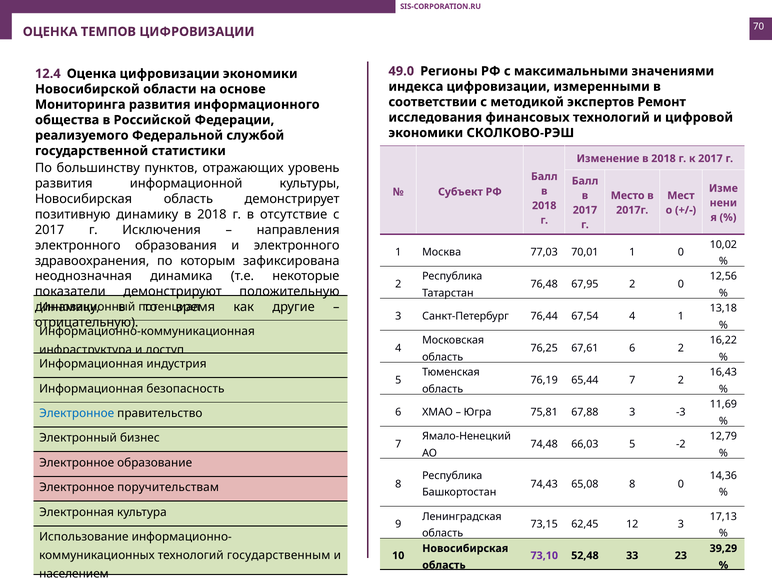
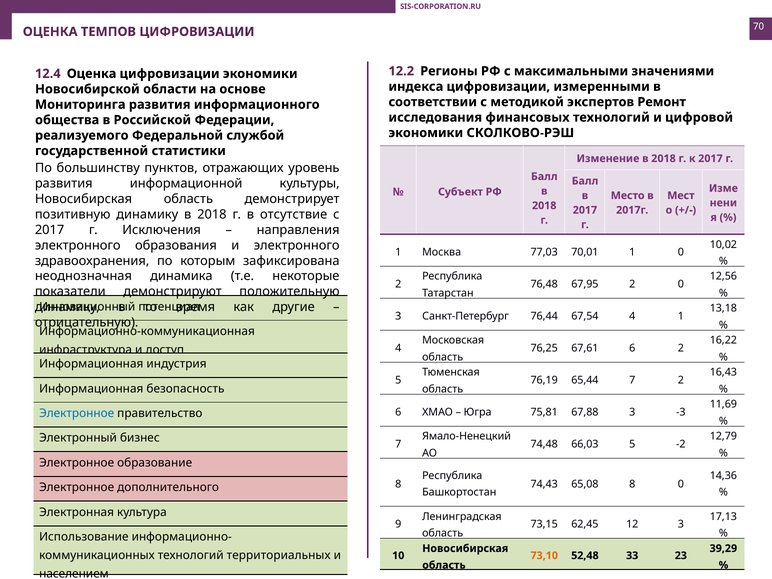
49.0: 49.0 -> 12.2 (401, 71)
поручительствам: поручительствам -> дополнительного (168, 488)
государственным: государственным -> территориальных (279, 555)
73,10 colour: purple -> orange (544, 556)
